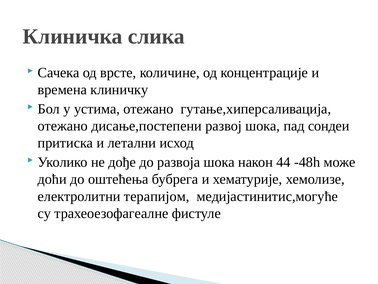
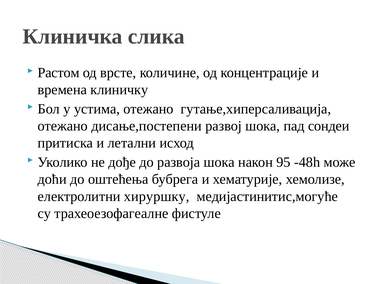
Сачека: Сачека -> Растом (59, 73)
44: 44 -> 95 (283, 162)
терапијом: терапијом -> хируршку (157, 196)
